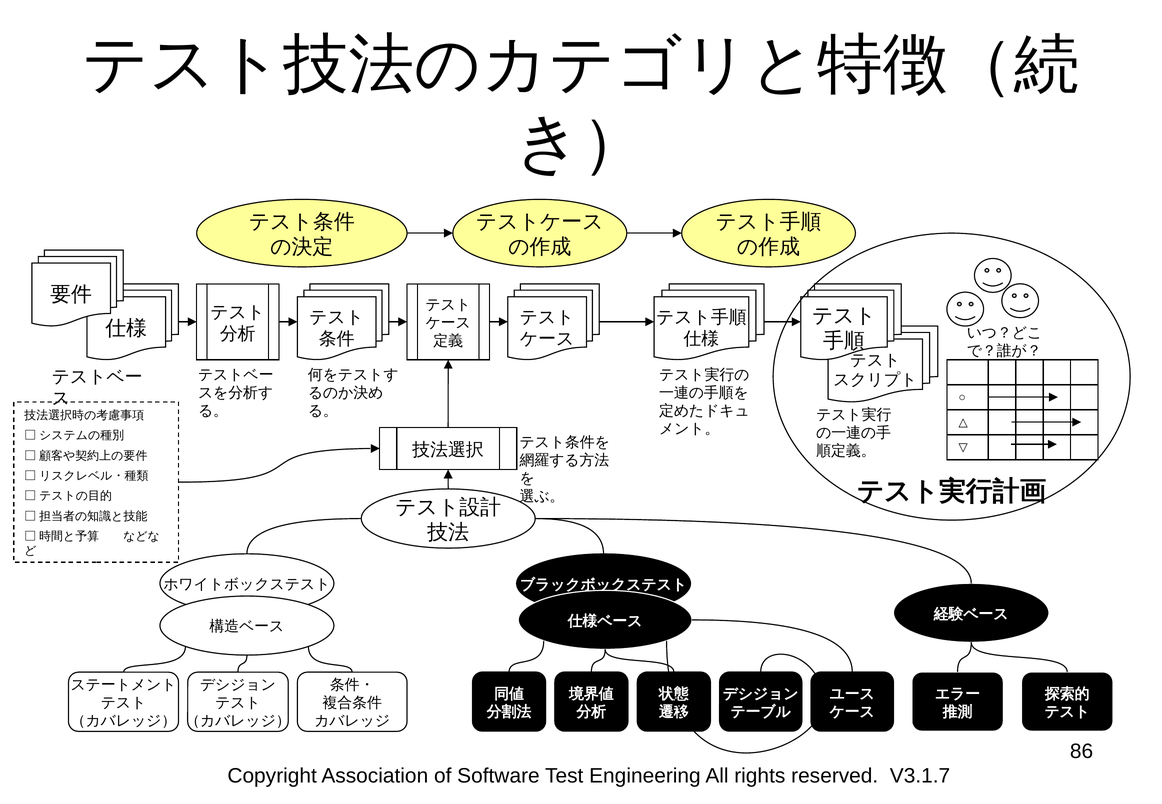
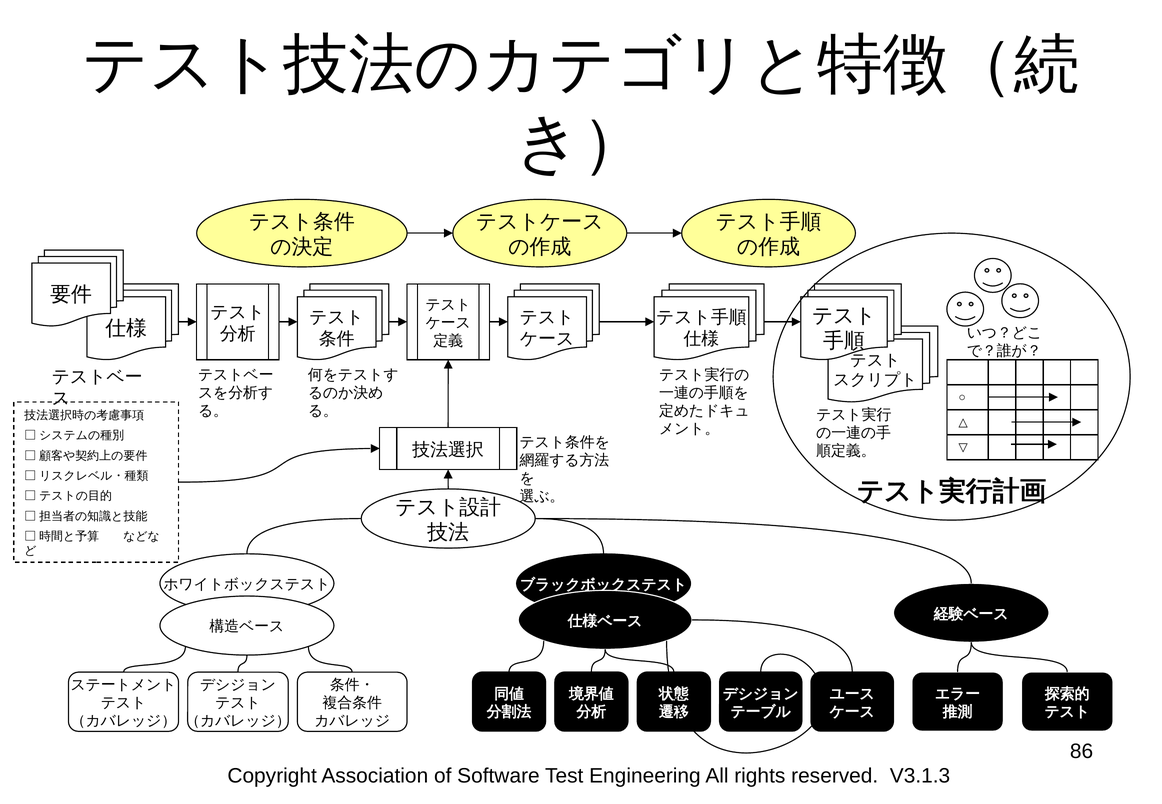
V3.1.7: V3.1.7 -> V3.1.3 (920, 776)
